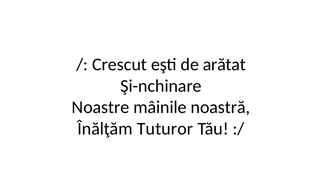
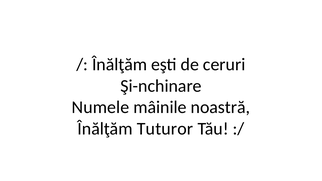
Crescut: Crescut -> Înălţăm (120, 64)
arătat: arătat -> ceruri (224, 64)
Noastre: Noastre -> Numele (100, 107)
